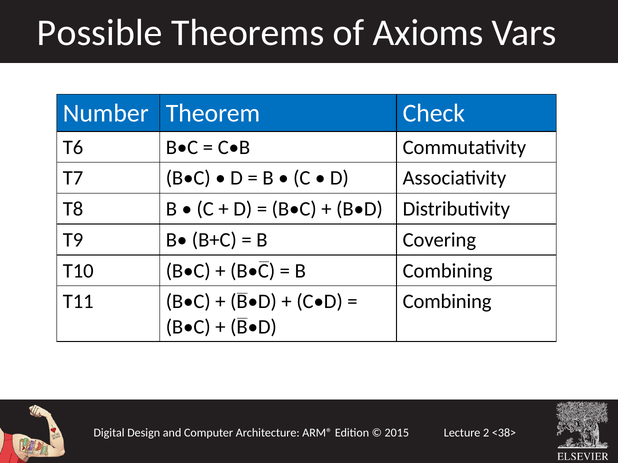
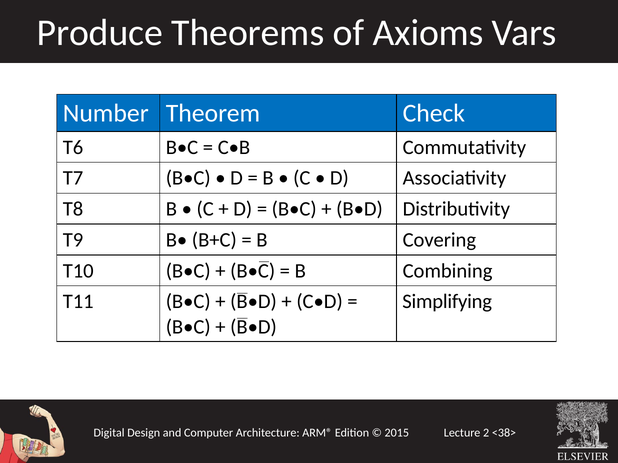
Possible: Possible -> Produce (100, 33)
Combining: Combining -> Simplifying (447, 302)
